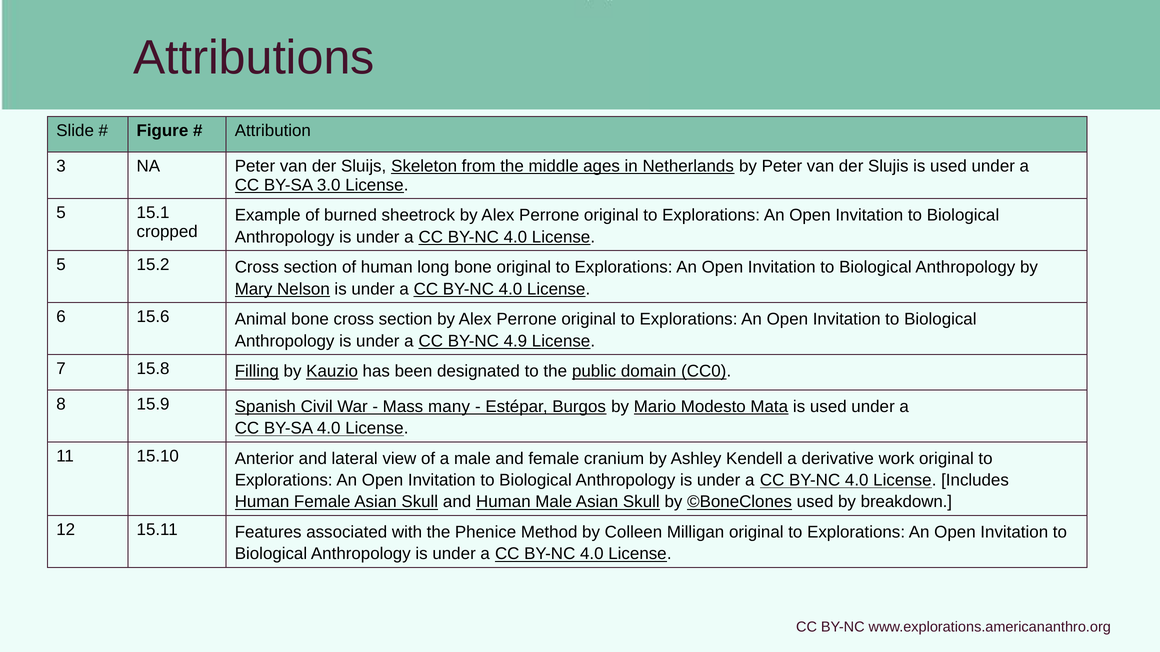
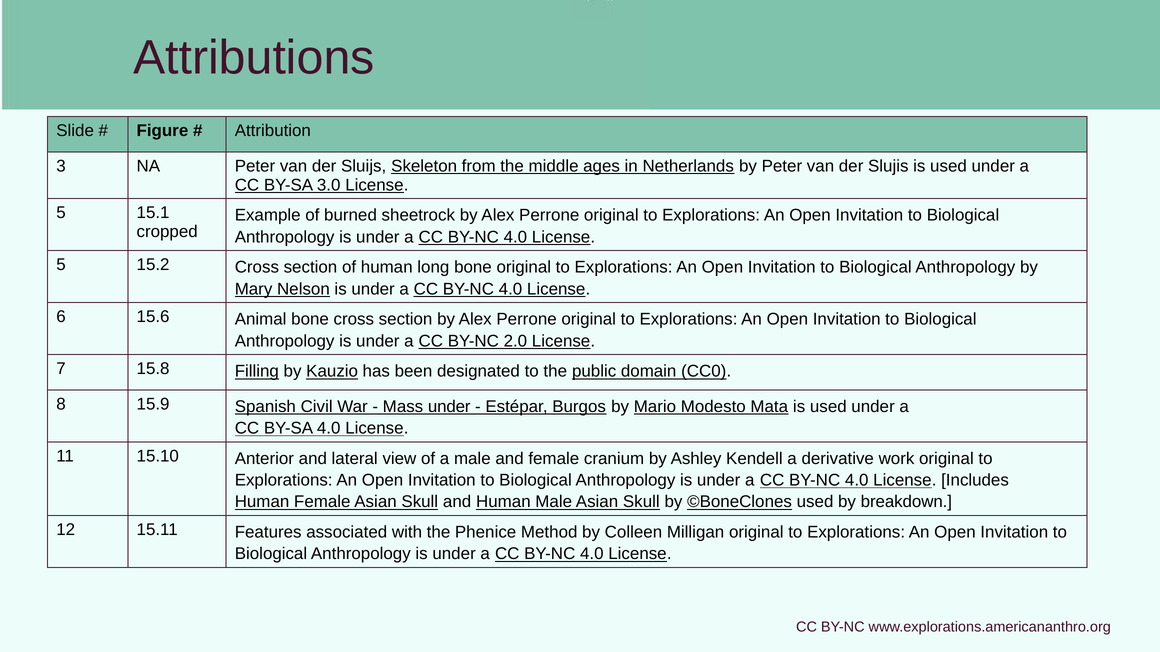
4.9: 4.9 -> 2.0 (515, 341)
Mass many: many -> under (449, 407)
